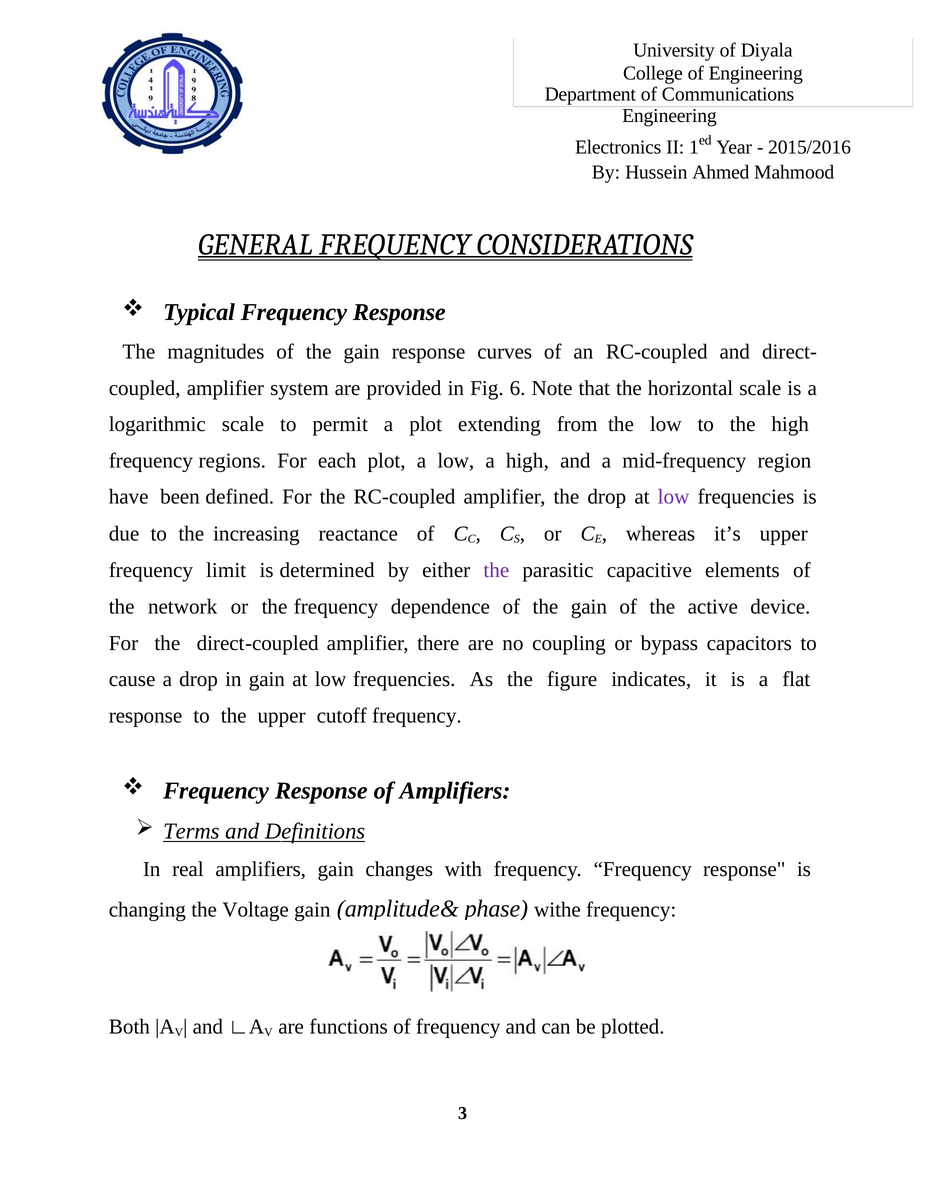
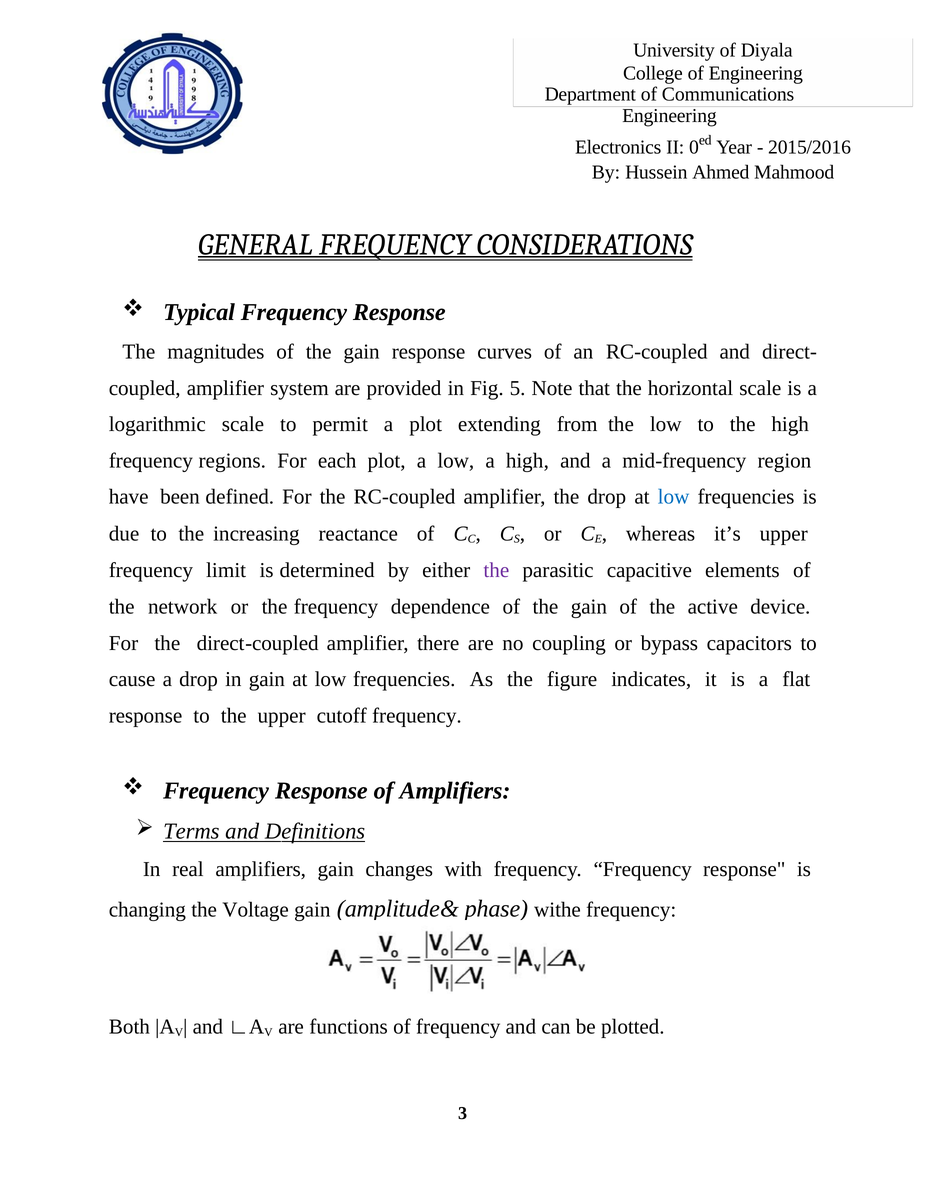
1: 1 -> 0 (694, 147)
6: 6 -> 5 (518, 388)
low colour: purple -> blue (674, 497)
